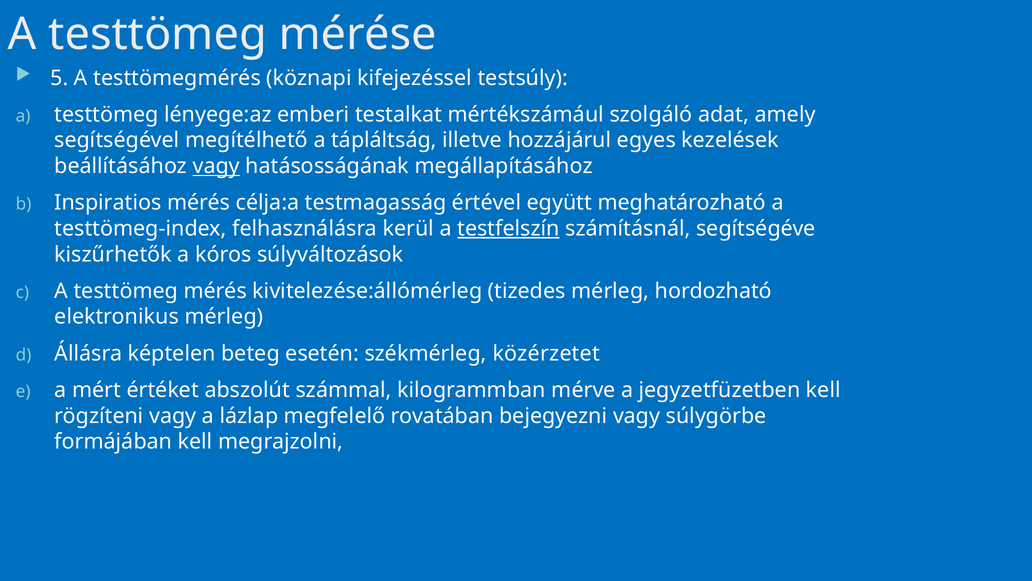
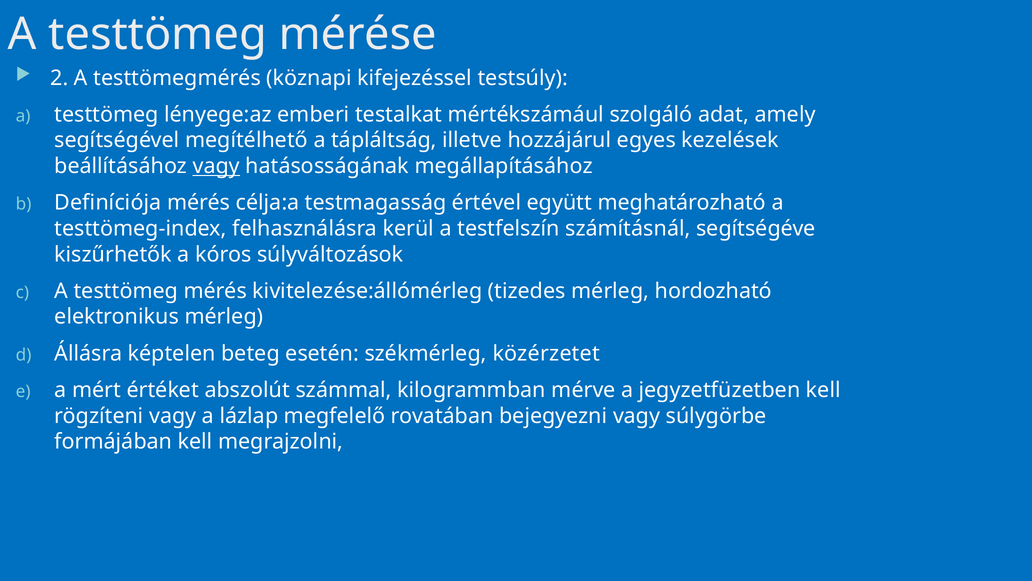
5: 5 -> 2 (59, 78)
Inspiratios: Inspiratios -> Definíciója (108, 203)
testfelszín underline: present -> none (508, 228)
